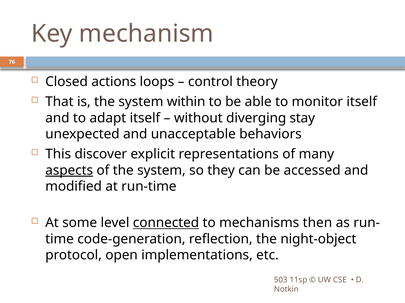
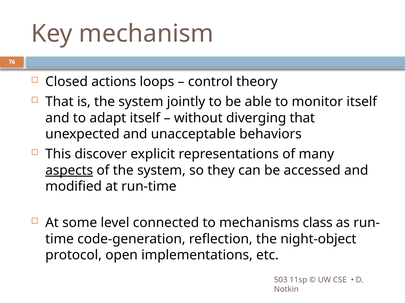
within: within -> jointly (186, 102)
diverging stay: stay -> that (302, 118)
connected underline: present -> none (166, 223)
then: then -> class (318, 223)
